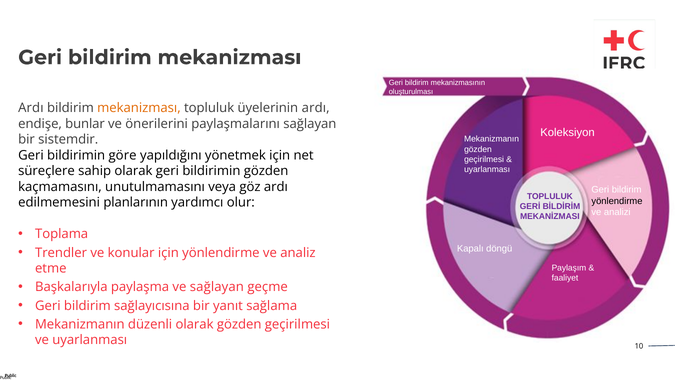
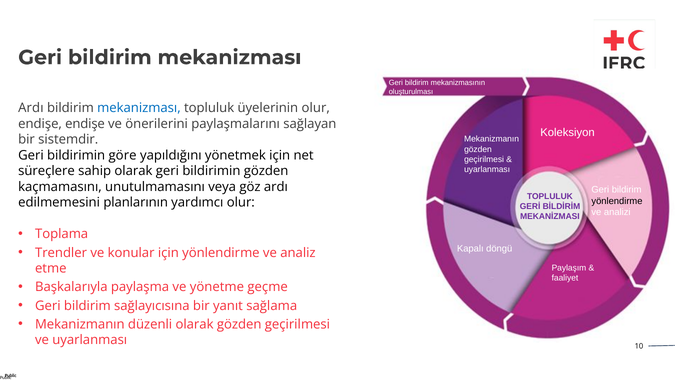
mekanizması colour: orange -> blue (139, 108)
üyelerinin ardı: ardı -> olur (316, 108)
endişe bunlar: bunlar -> endişe (85, 124)
ve sağlayan: sağlayan -> yönetme (217, 287)
